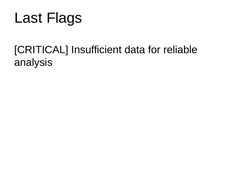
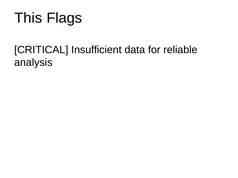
Last: Last -> This (28, 18)
